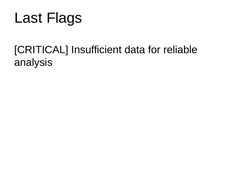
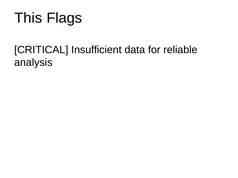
Last: Last -> This (28, 18)
